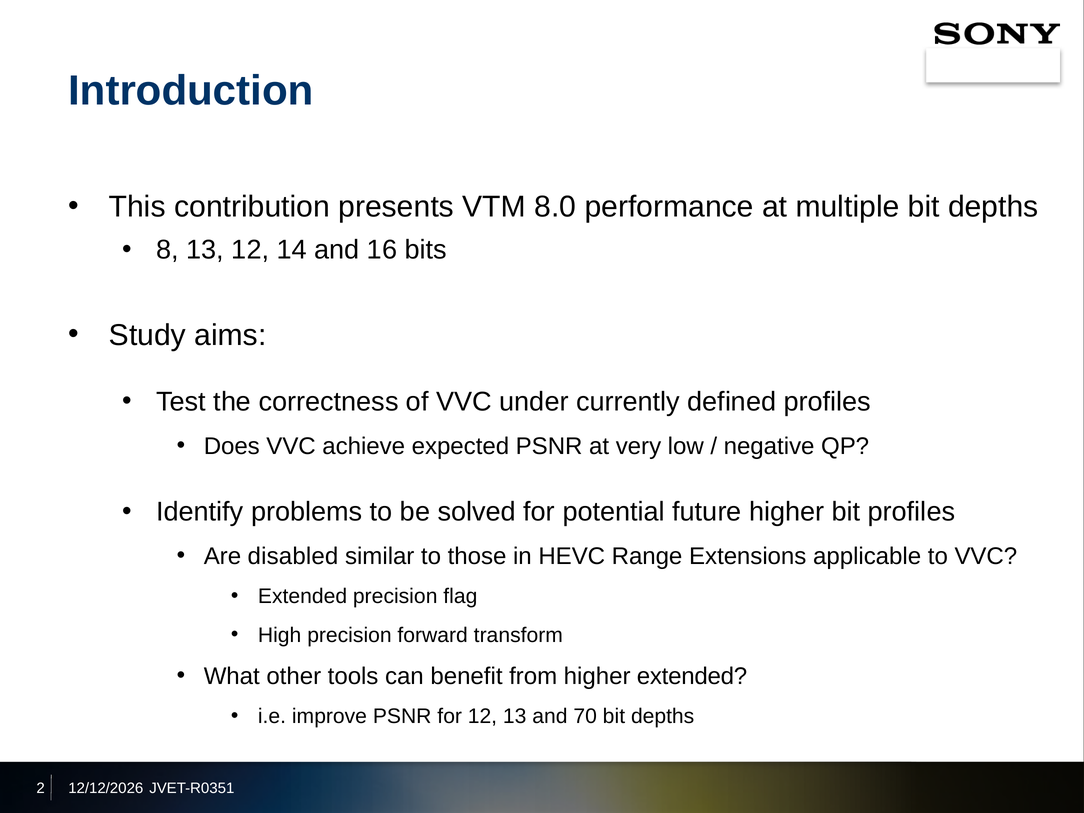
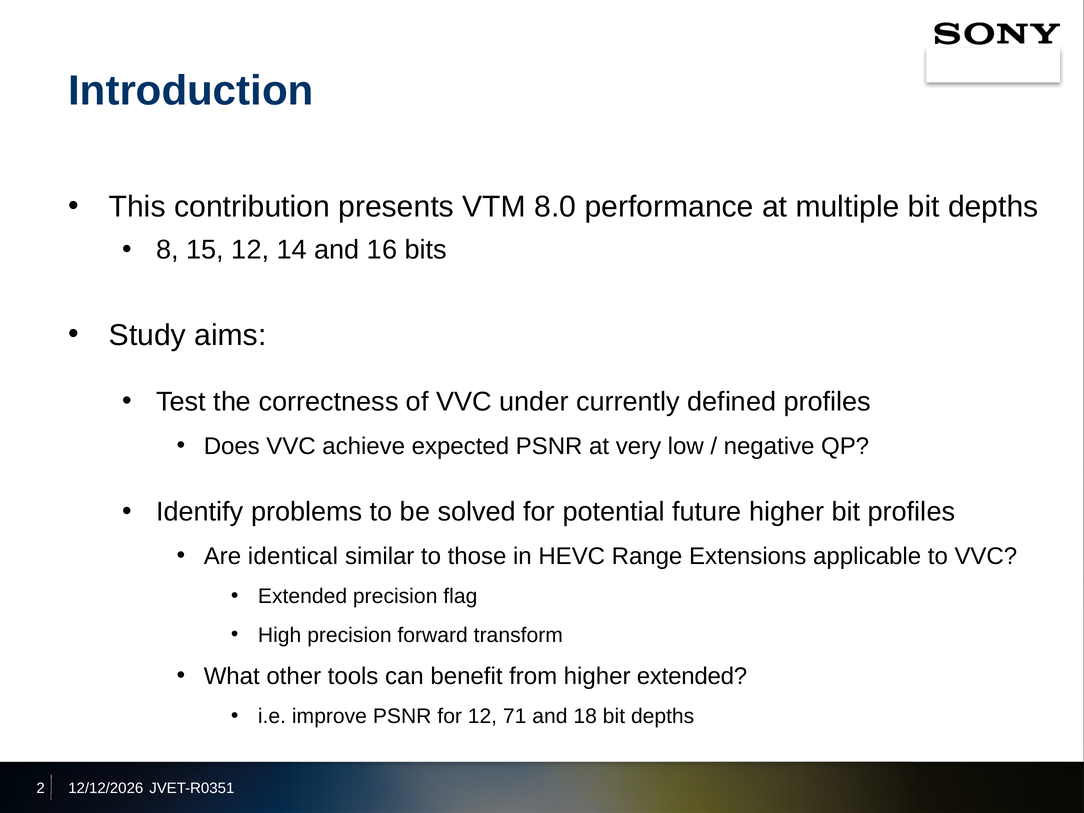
8 13: 13 -> 15 (205, 250)
disabled: disabled -> identical (293, 556)
12 13: 13 -> 71 (515, 716)
70: 70 -> 18 (585, 716)
